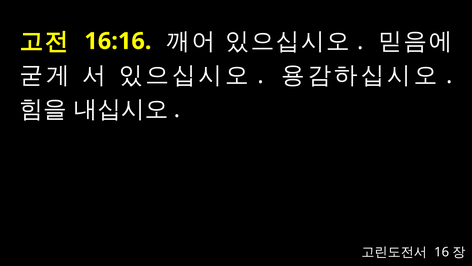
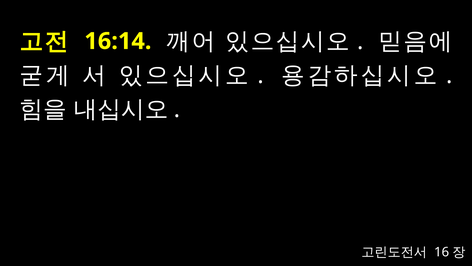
16:16: 16:16 -> 16:14 (118, 41)
